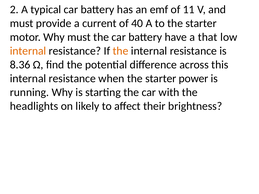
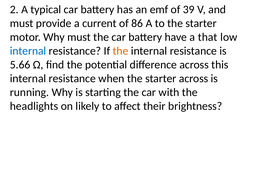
11: 11 -> 39 (189, 10)
40: 40 -> 86 (137, 23)
internal colour: orange -> blue (28, 51)
8.36: 8.36 -> 5.66 (20, 65)
starter power: power -> across (194, 79)
